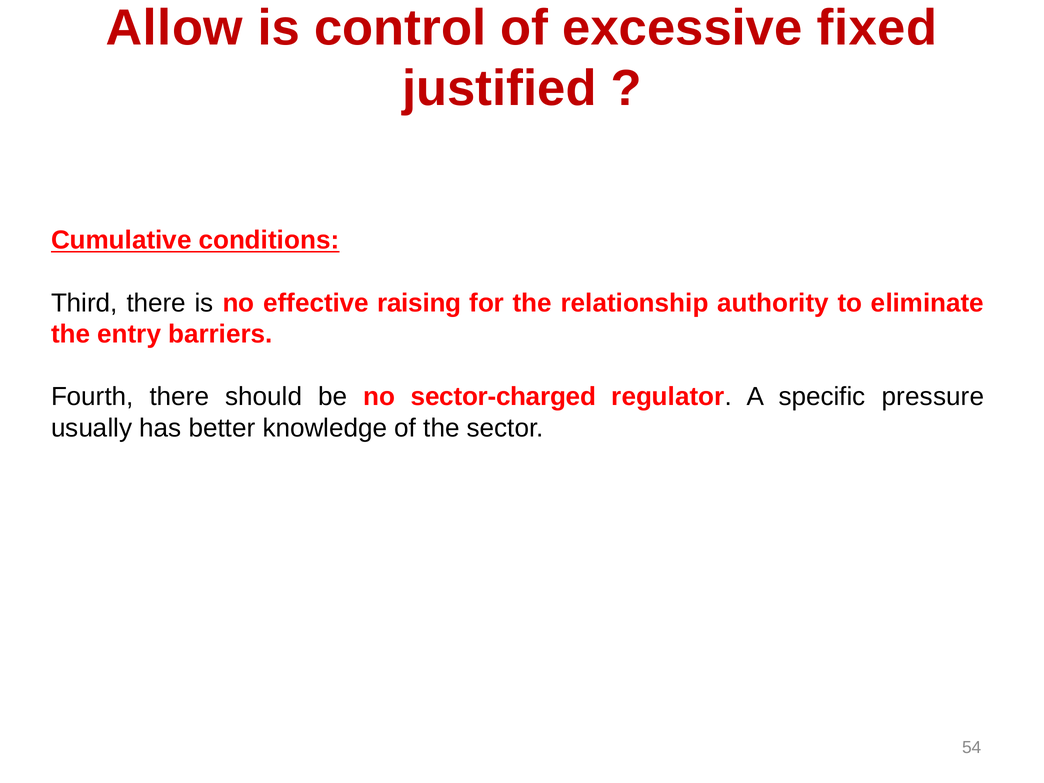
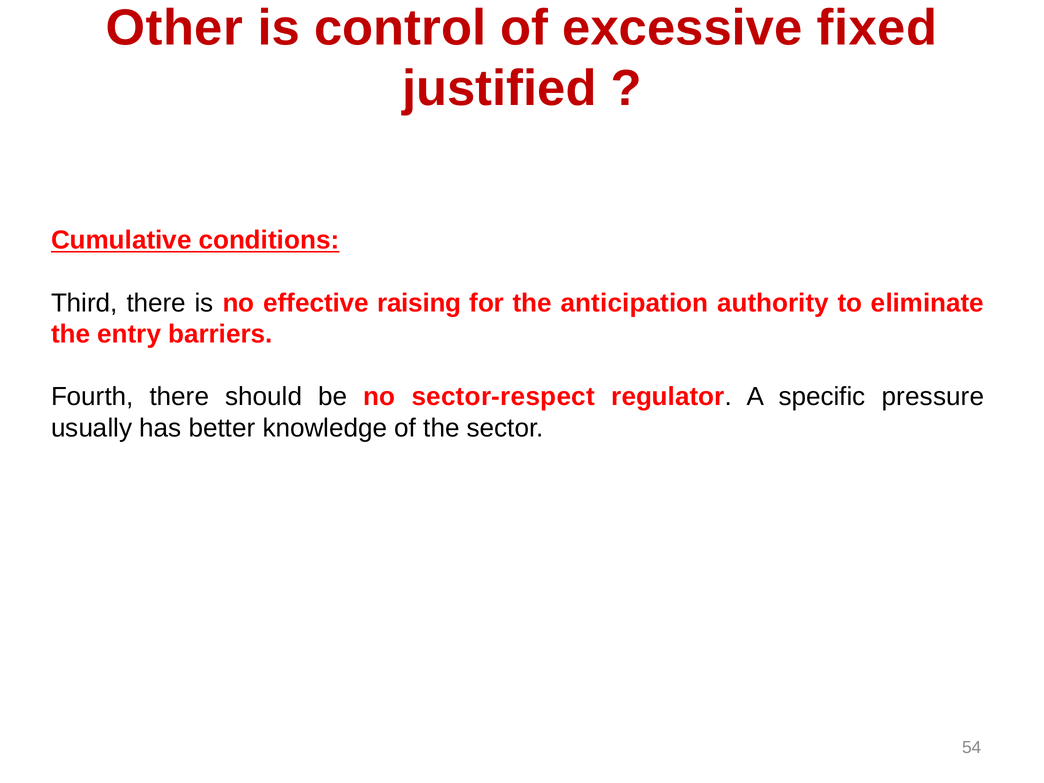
Allow: Allow -> Other (174, 28)
relationship: relationship -> anticipation (635, 303)
sector-charged: sector-charged -> sector-respect (503, 397)
